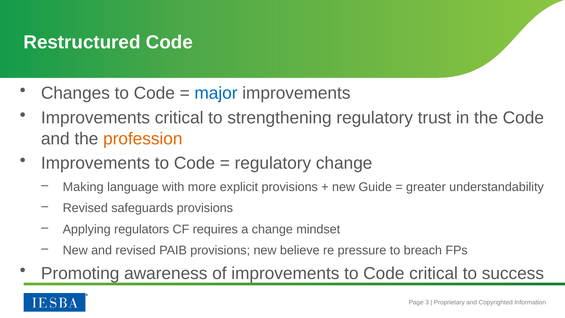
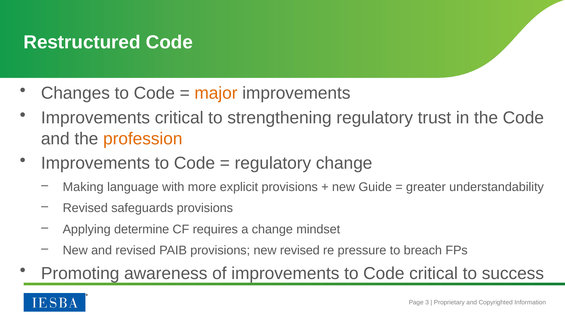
major colour: blue -> orange (216, 93)
regulators: regulators -> determine (142, 229)
new believe: believe -> revised (300, 250)
